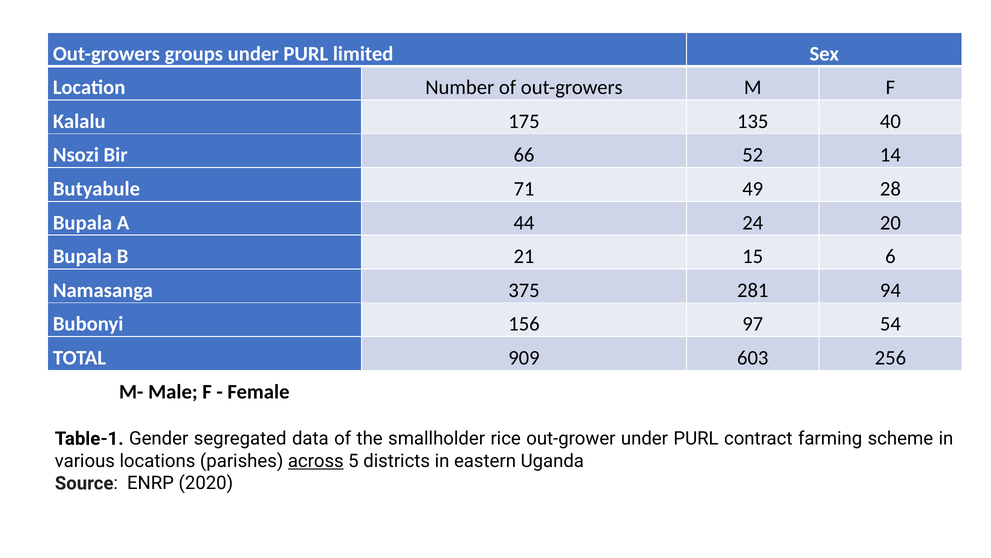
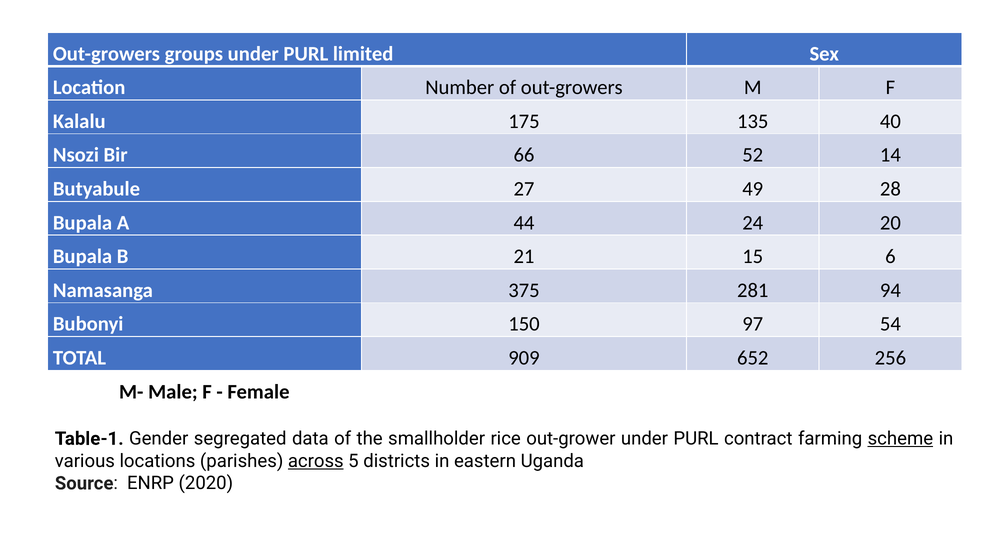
71: 71 -> 27 (524, 189)
156: 156 -> 150 (524, 324)
603: 603 -> 652 (753, 358)
scheme underline: none -> present (900, 438)
